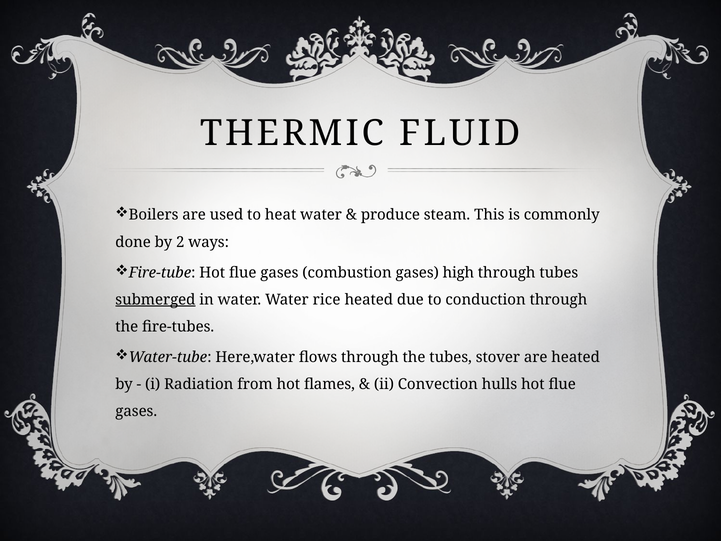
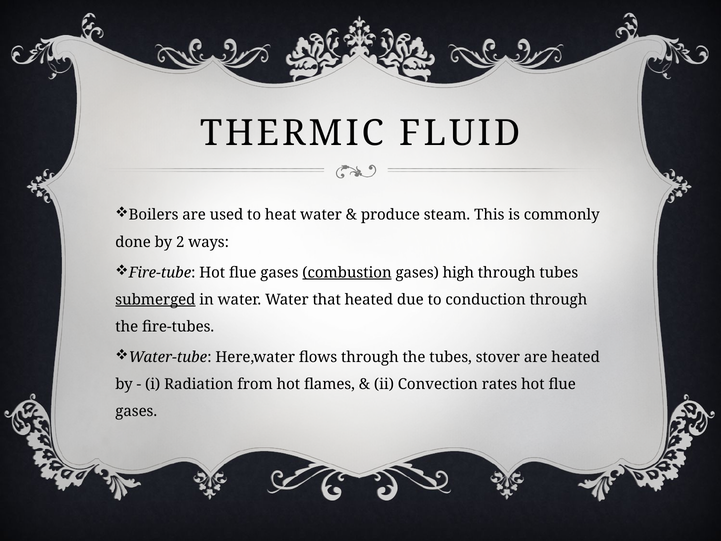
combustion underline: none -> present (347, 273)
rice: rice -> that (327, 300)
hulls: hulls -> rates (500, 384)
